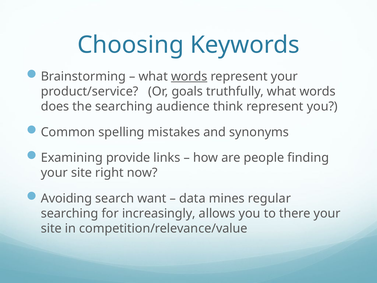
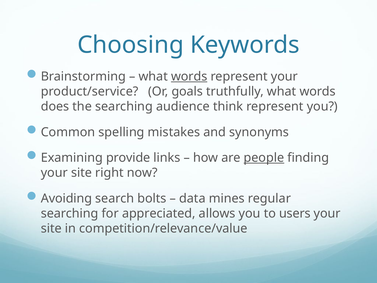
people underline: none -> present (264, 158)
want: want -> bolts (152, 198)
increasingly: increasingly -> appreciated (159, 213)
there: there -> users (295, 213)
